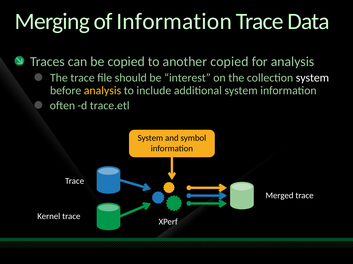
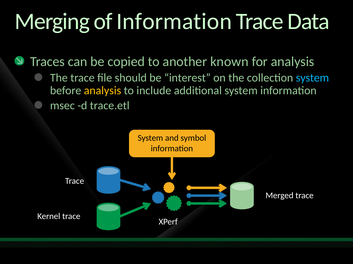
another copied: copied -> known (229, 62)
system colour: white -> light blue (312, 78)
often: often -> msec (62, 106)
